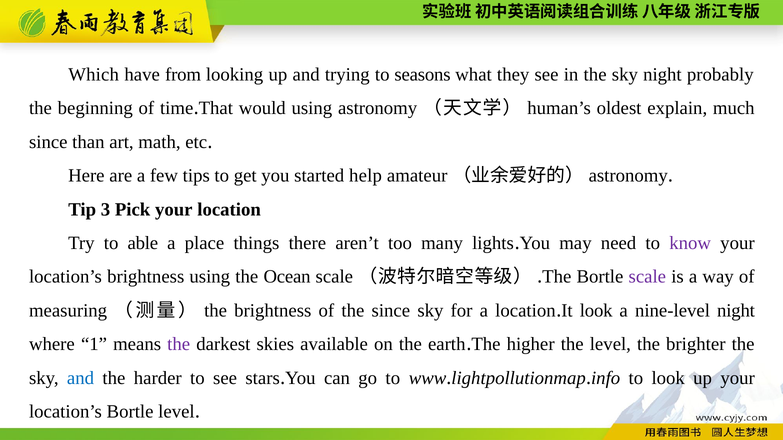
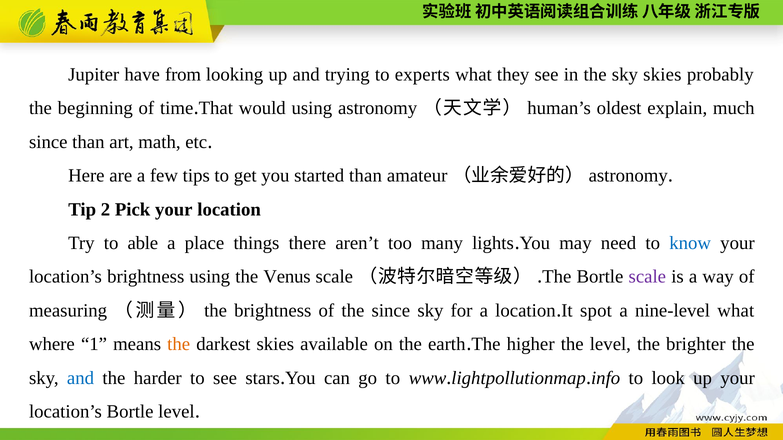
Which: Which -> Jupiter (94, 75)
seasons: seasons -> experts (422, 75)
sky night: night -> skies (662, 75)
started help: help -> than (365, 176)
3: 3 -> 2 (106, 210)
know colour: purple -> blue (690, 243)
Ocean: Ocean -> Venus (287, 277)
look: look -> spot (596, 311)
nine-level night: night -> what (736, 311)
the colour: purple -> orange (179, 345)
